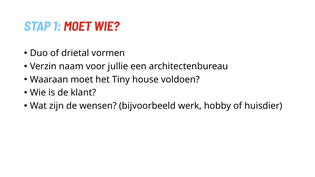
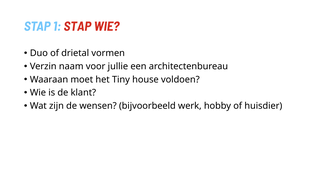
1 MOET: MOET -> STAP (77, 26)
